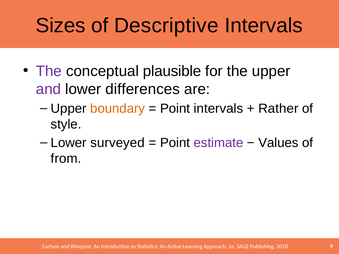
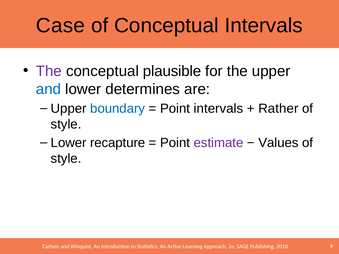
Sizes: Sizes -> Case (60, 25)
of Descriptive: Descriptive -> Conceptual (166, 25)
and colour: purple -> blue (48, 89)
differences: differences -> determines (143, 89)
boundary colour: orange -> blue (118, 109)
surveyed: surveyed -> recapture (118, 143)
from: from -> style (66, 159)
